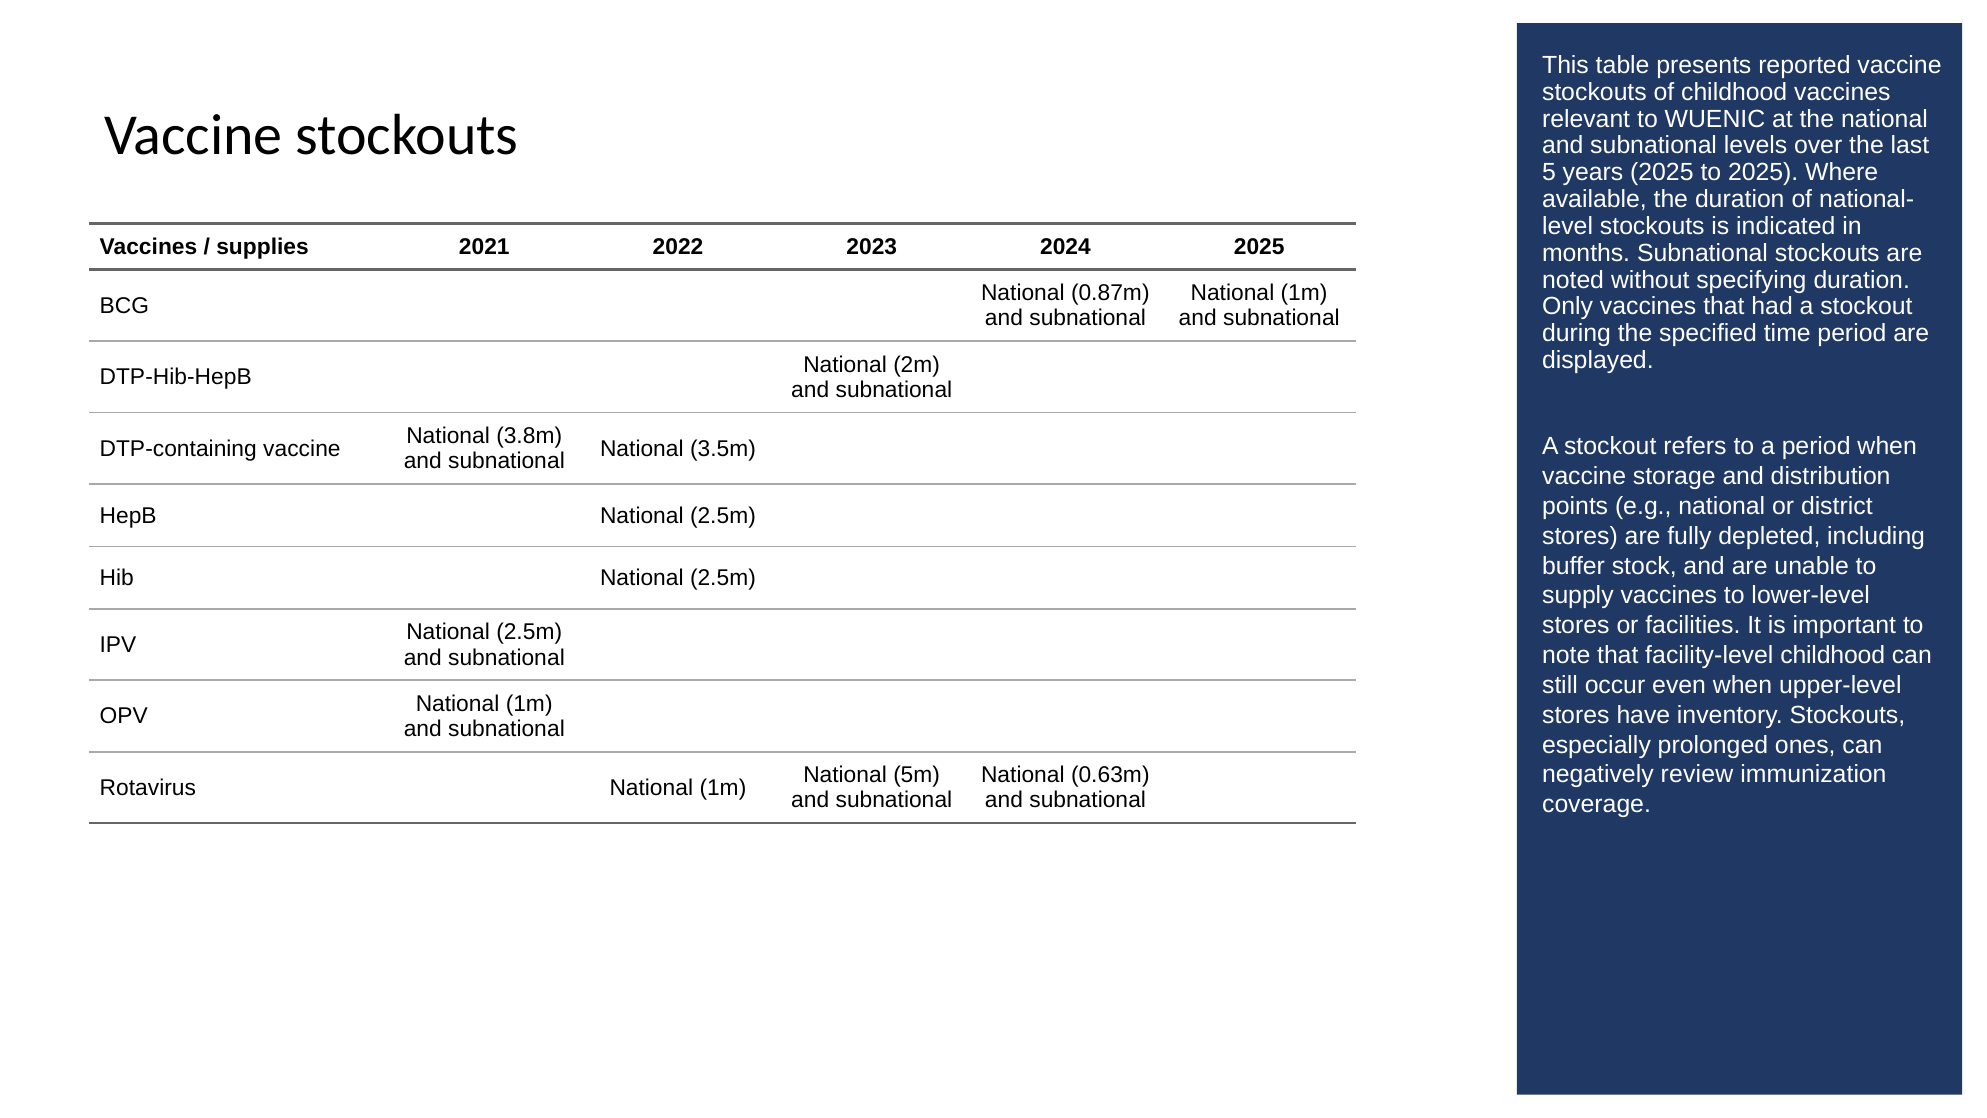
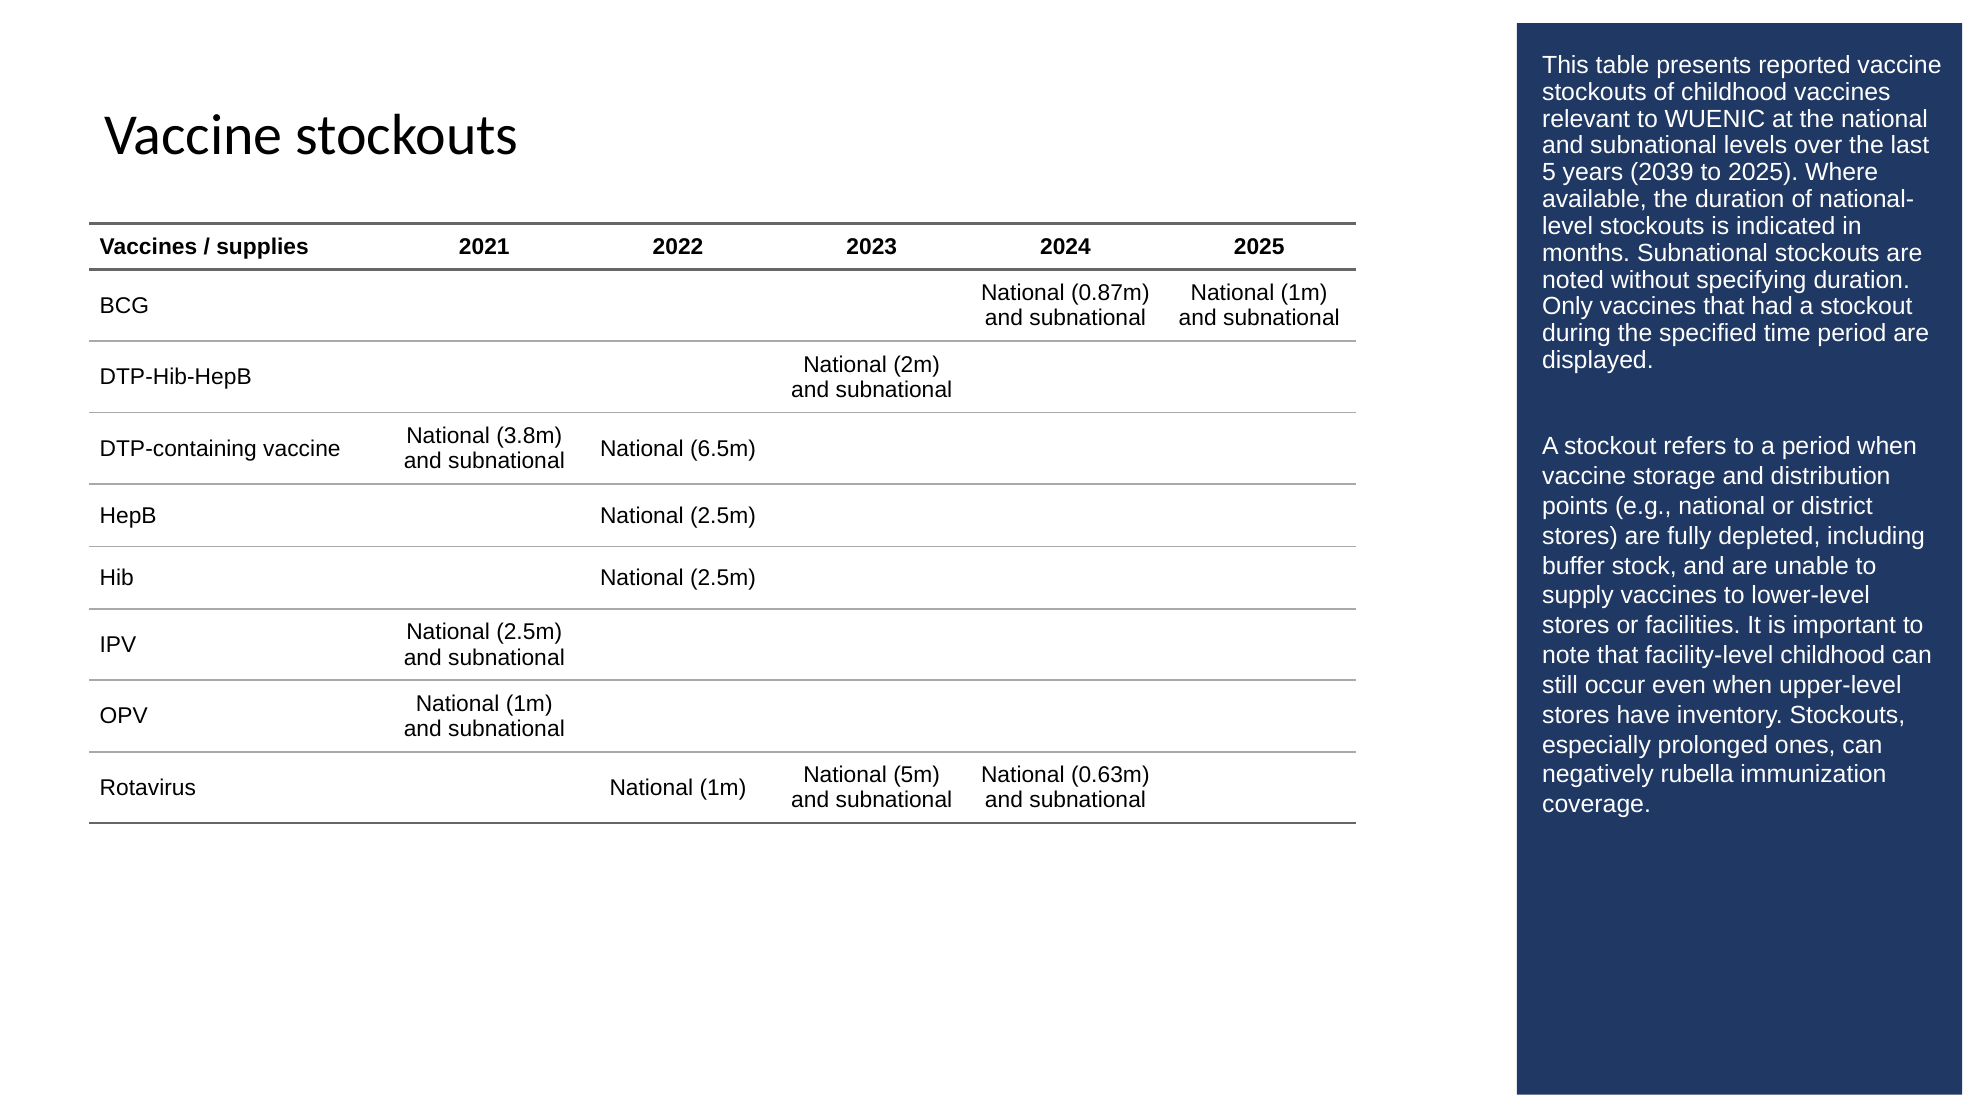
years 2025: 2025 -> 2039 (1662, 173)
3.5m: 3.5m -> 6.5m (723, 448)
review: review -> rubella (1697, 774)
